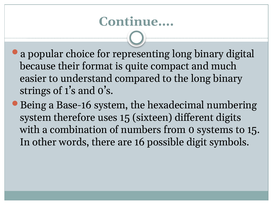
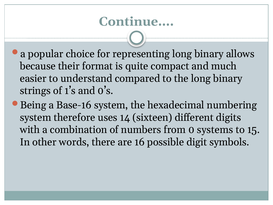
digital: digital -> allows (240, 54)
uses 15: 15 -> 14 (125, 117)
